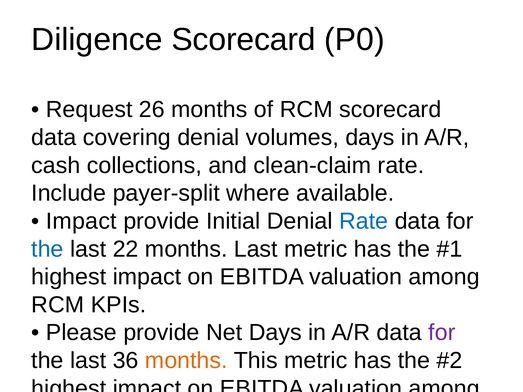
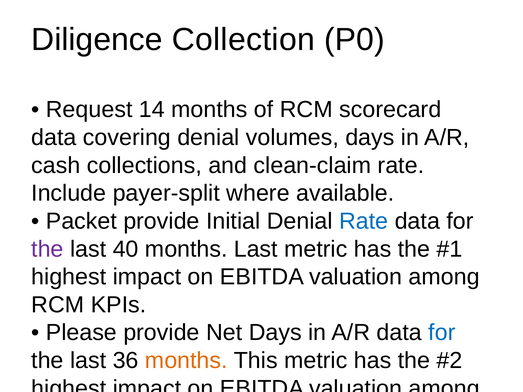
Diligence Scorecard: Scorecard -> Collection (243, 40)
26: 26 -> 14 (152, 110)
Impact: Impact -> Packet (81, 221)
the colour: blue -> purple (47, 249)
22: 22 -> 40 (126, 249)
for colour: purple -> blue (442, 333)
